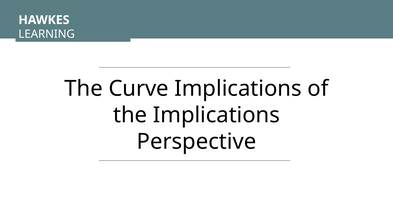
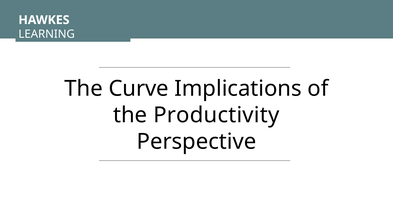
the Implications: Implications -> Productivity (216, 115)
